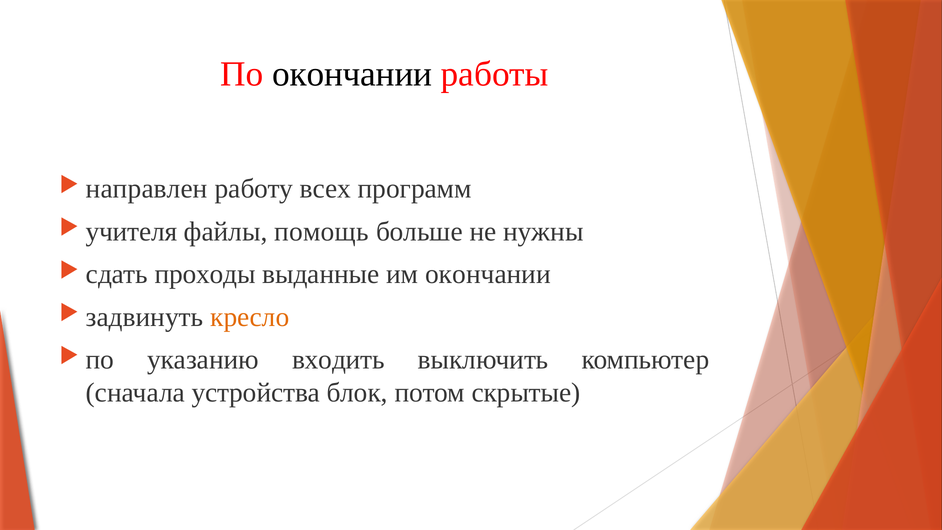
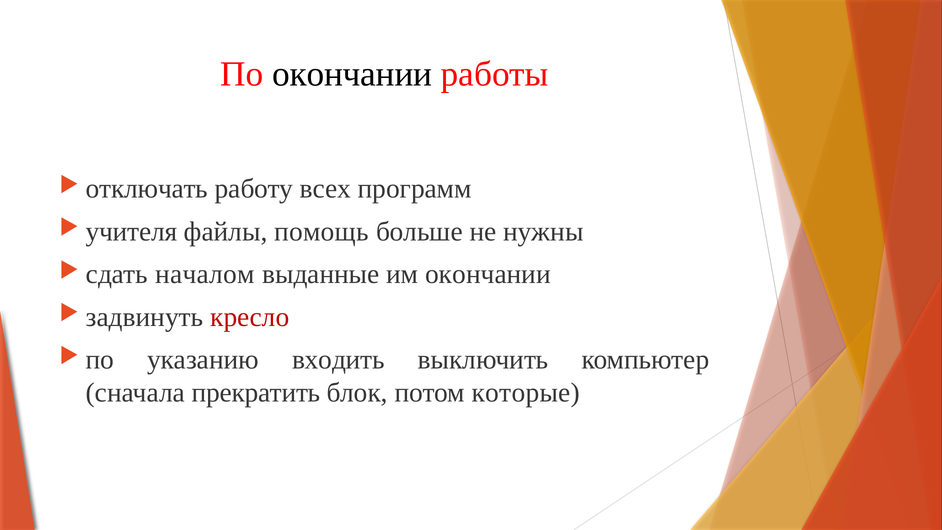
направлен: направлен -> отключать (147, 189)
проходы: проходы -> началом (205, 274)
кресло colour: orange -> red (250, 317)
устройства: устройства -> прекратить (256, 393)
скрытые: скрытые -> которые (526, 393)
